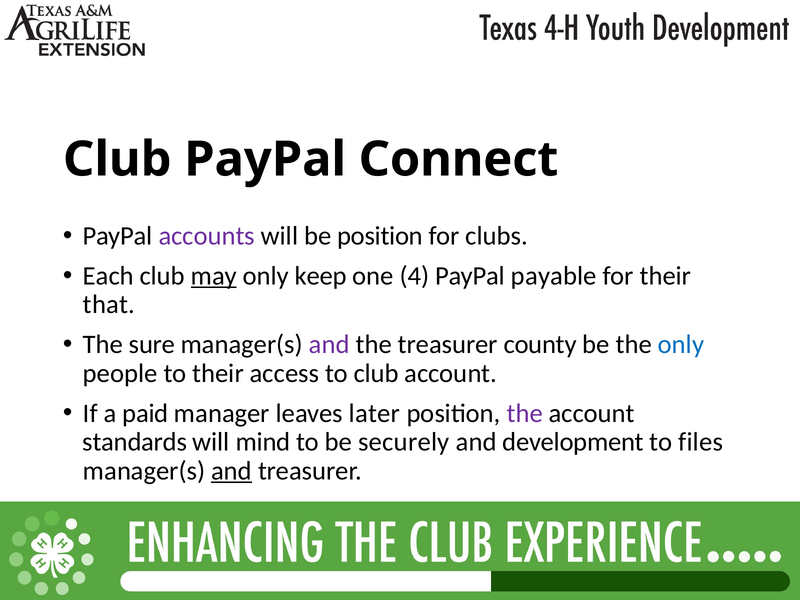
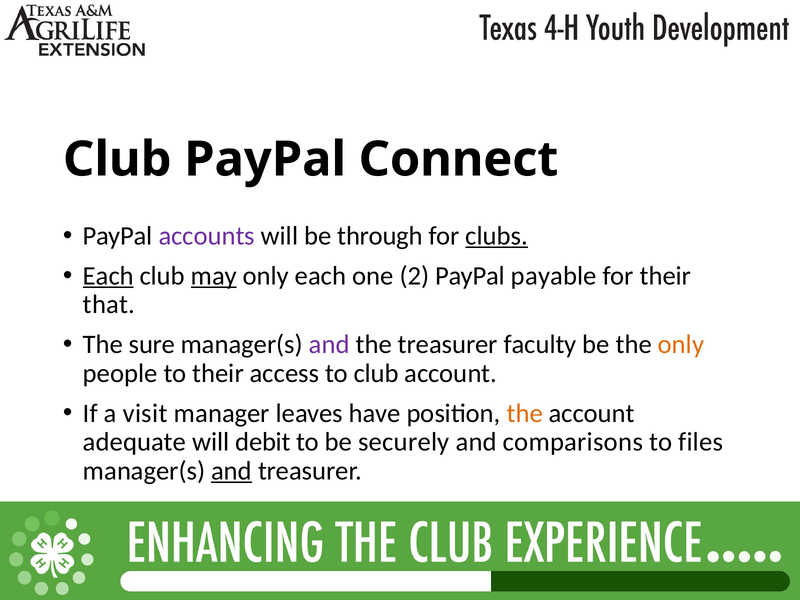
be position: position -> through (380, 236)
clubs underline: none -> present (497, 236)
Each underline: none -> present (108, 276)
only keep: keep -> each (321, 276)
4: 4 -> 2 (414, 276)
county: county -> faculty (540, 345)
only colour: blue -> orange (681, 345)
paid: paid -> visit (145, 413)
later: later -> have (375, 413)
the colour: purple -> orange (525, 413)
standards: standards -> adequate (135, 442)
mind: mind -> debit (263, 442)
development: development -> comparisons (573, 442)
